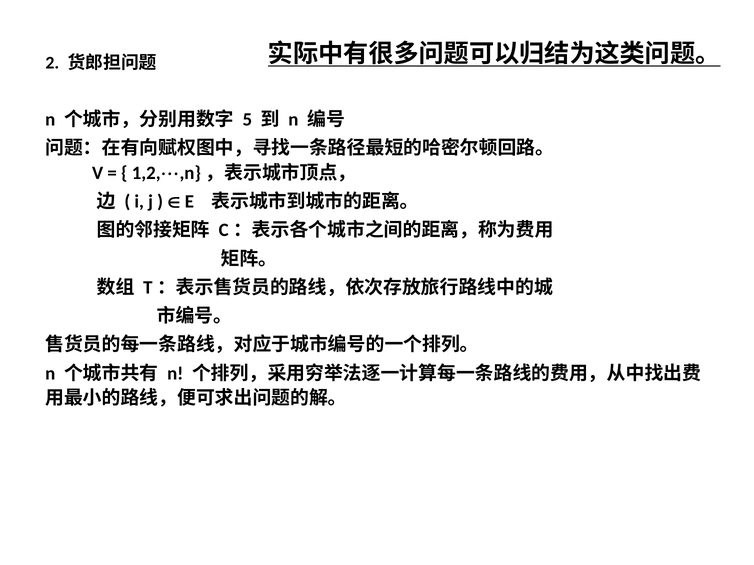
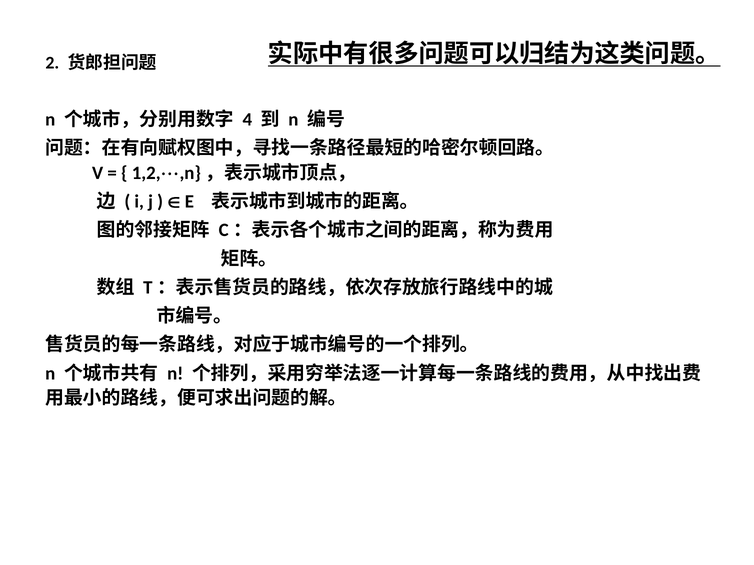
5: 5 -> 4 (247, 120)
